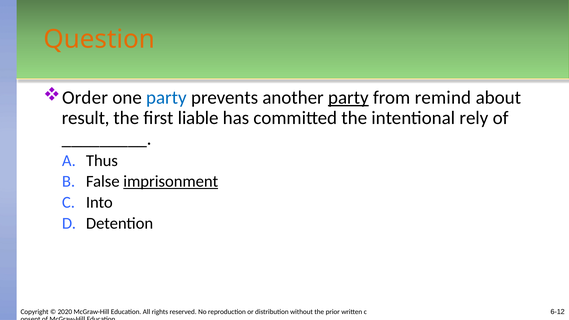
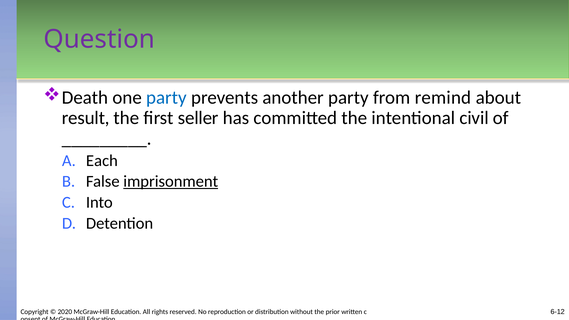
Question colour: orange -> purple (99, 39)
Order: Order -> Death (85, 97)
party underline: present -> none (348, 97)
liable: liable -> seller (198, 118)
rely: rely -> civil (474, 118)
Thus: Thus -> Each (102, 161)
